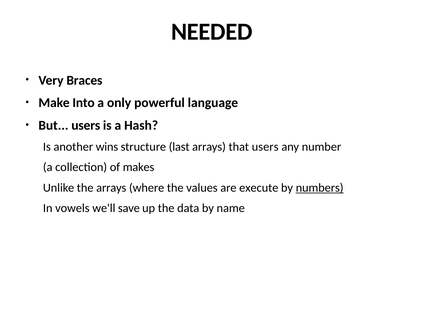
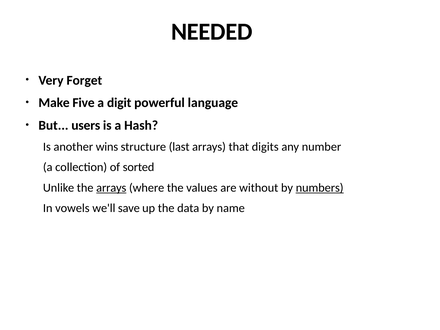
Braces: Braces -> Forget (84, 80)
Into: Into -> Five (84, 103)
only: only -> digit (119, 103)
that users: users -> digits (265, 147)
makes: makes -> sorted (139, 167)
arrays underline: none -> present (111, 188)
execute: execute -> without (259, 188)
